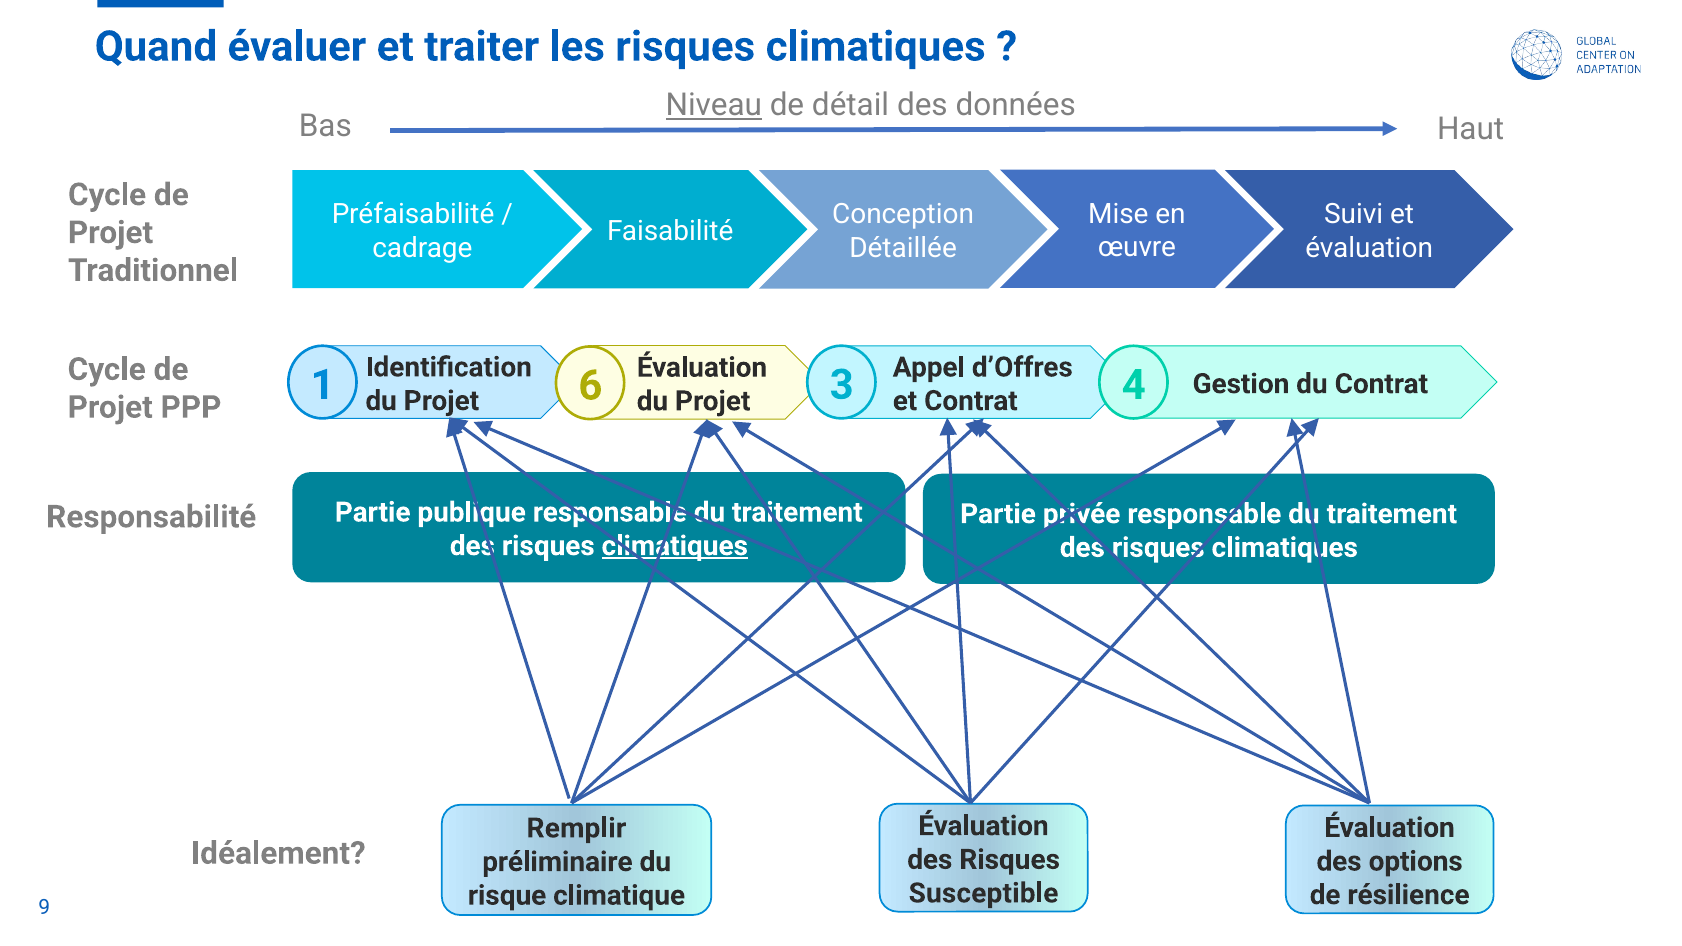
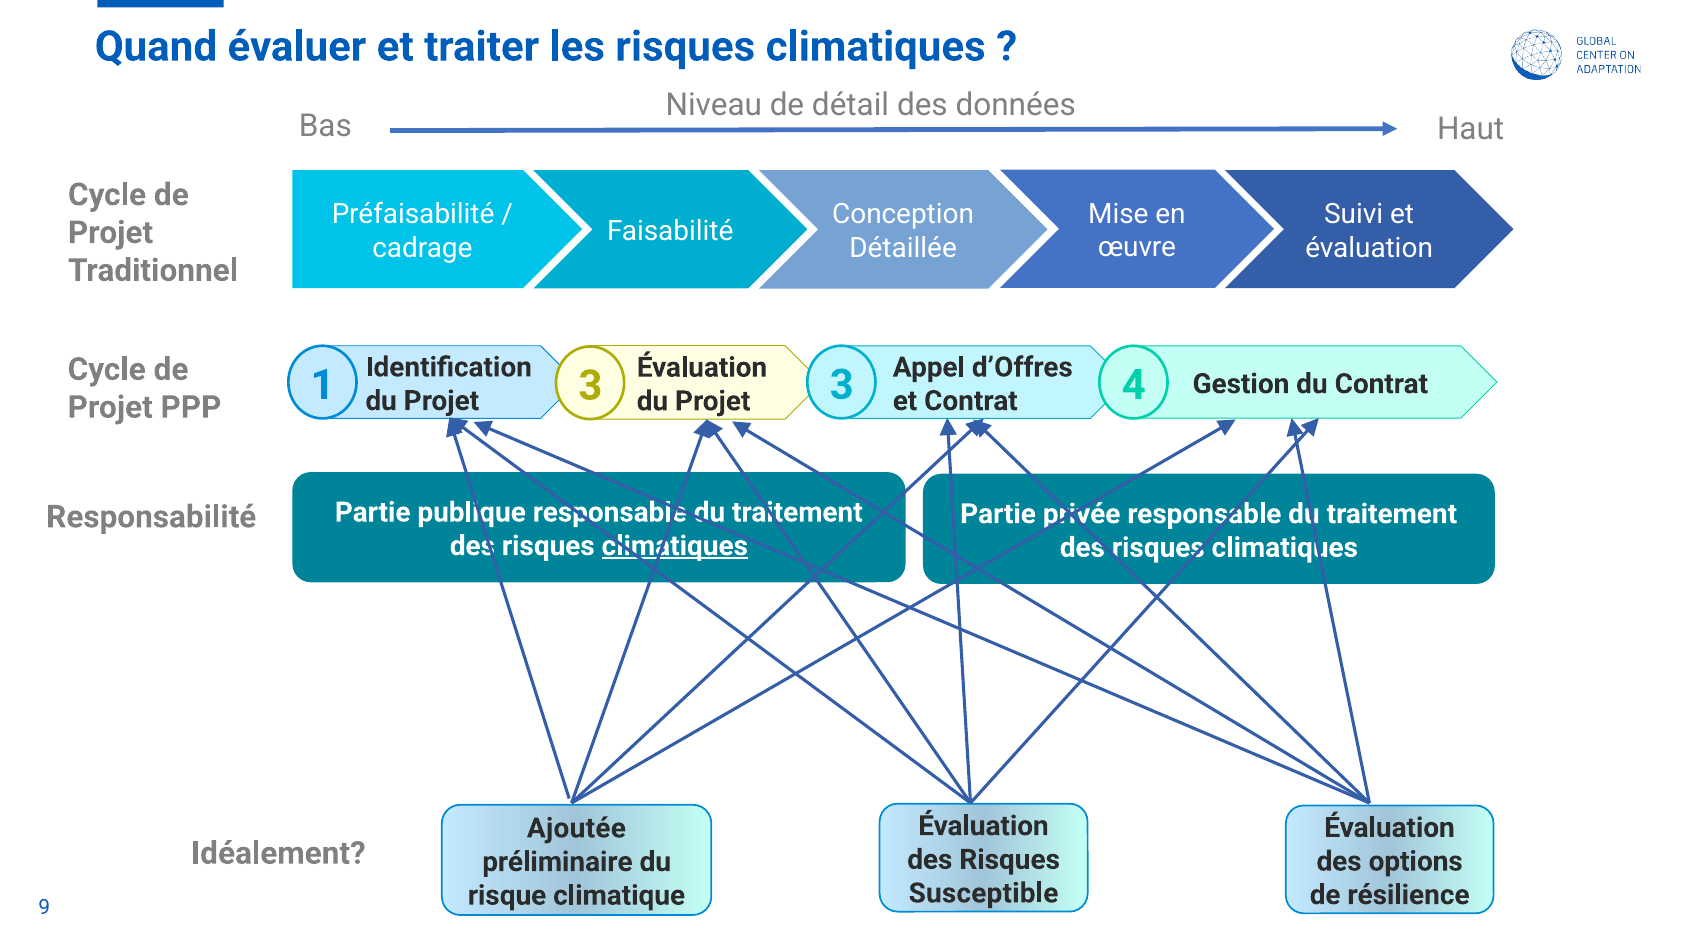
Niveau underline: present -> none (714, 105)
1 6: 6 -> 3 (590, 386)
Remplir: Remplir -> Ajoutée (576, 828)
